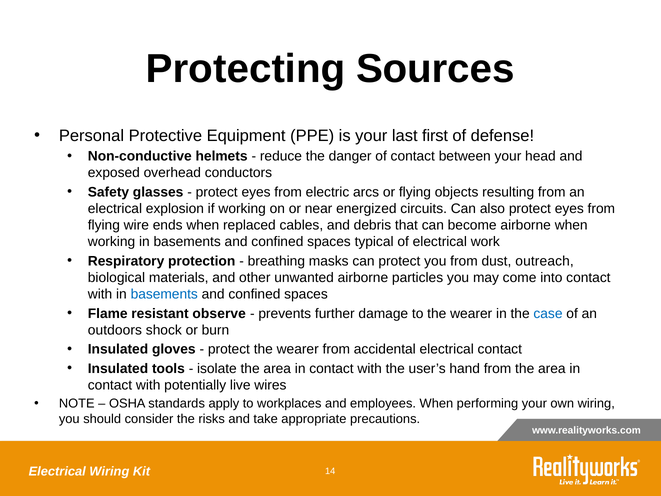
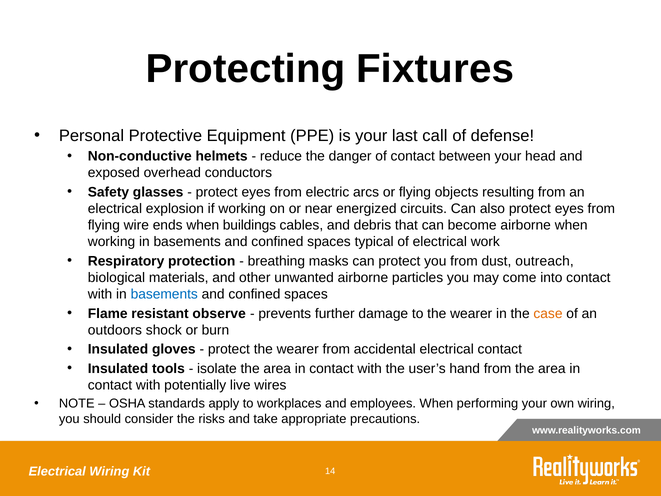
Sources: Sources -> Fixtures (435, 69)
first: first -> call (435, 136)
replaced: replaced -> buildings (249, 225)
case colour: blue -> orange (548, 313)
